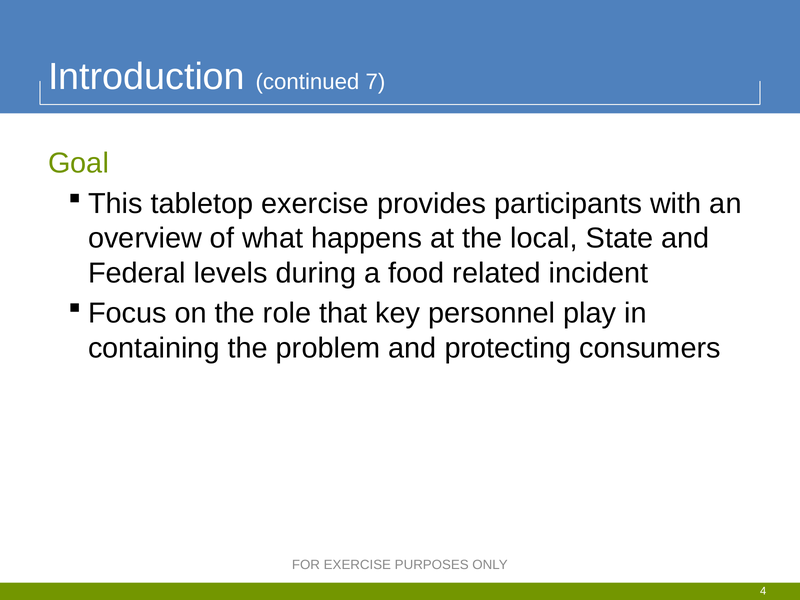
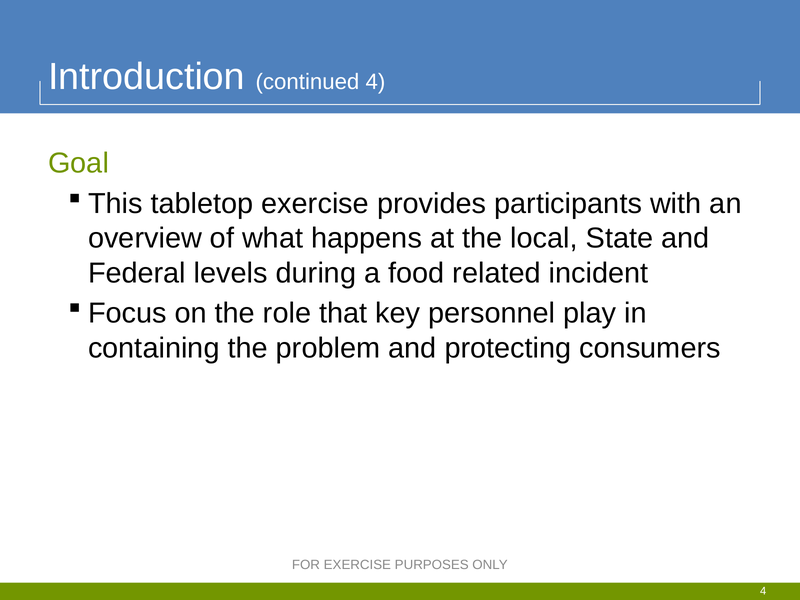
continued 7: 7 -> 4 (375, 82)
